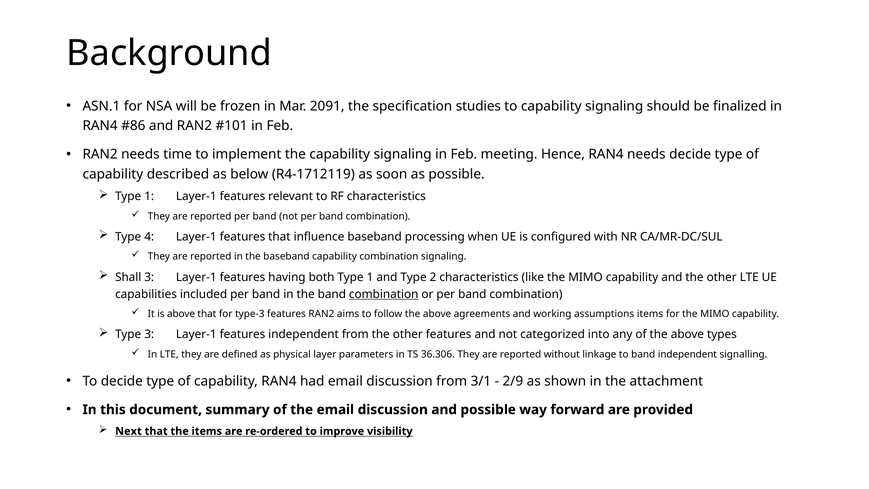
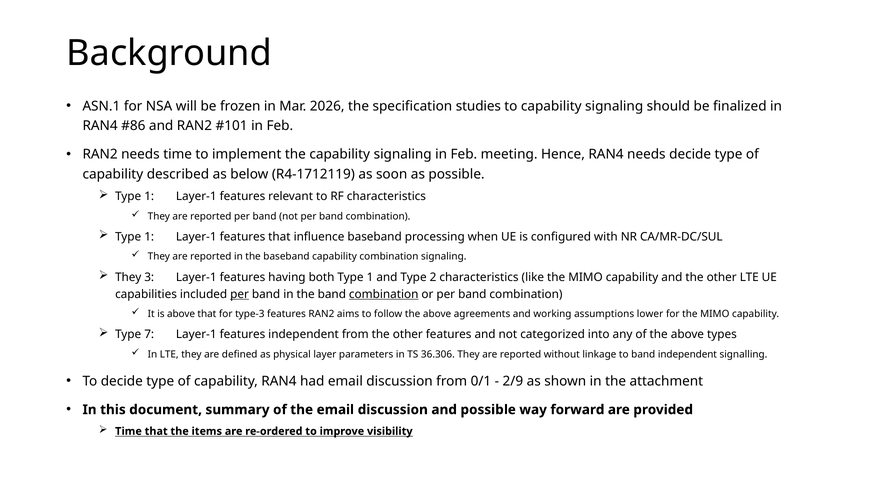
2091: 2091 -> 2026 (327, 106)
4: 4 -> 1 (149, 237)
Shall: Shall -> They (128, 277)
per underline: none -> present (240, 294)
assumptions items: items -> lower (650, 314)
Type 3: 3 -> 7 (149, 334)
3/1: 3/1 -> 0/1 (481, 381)
Next: Next -> Time (128, 431)
